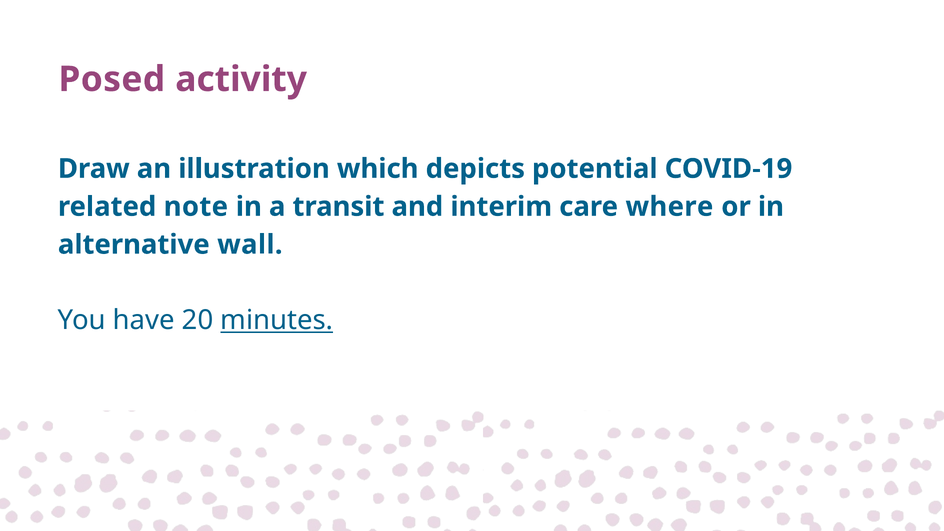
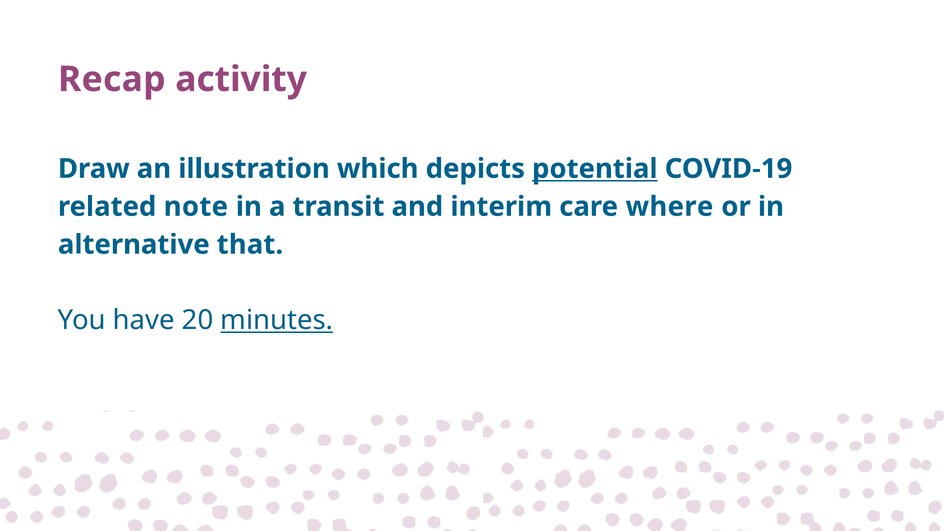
Posed: Posed -> Recap (112, 79)
potential underline: none -> present (595, 169)
wall: wall -> that (250, 245)
